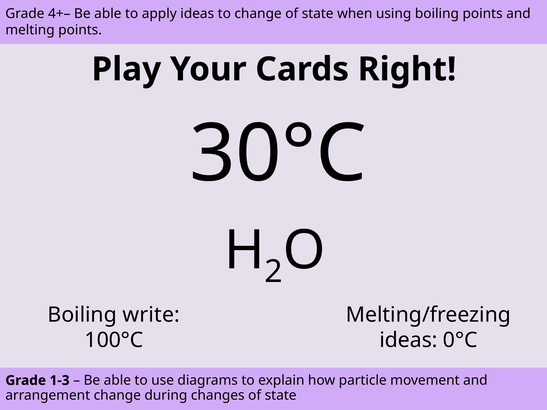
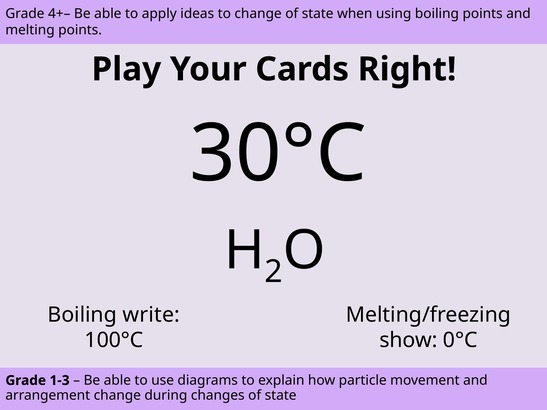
ideas: ideas -> show (409, 340)
